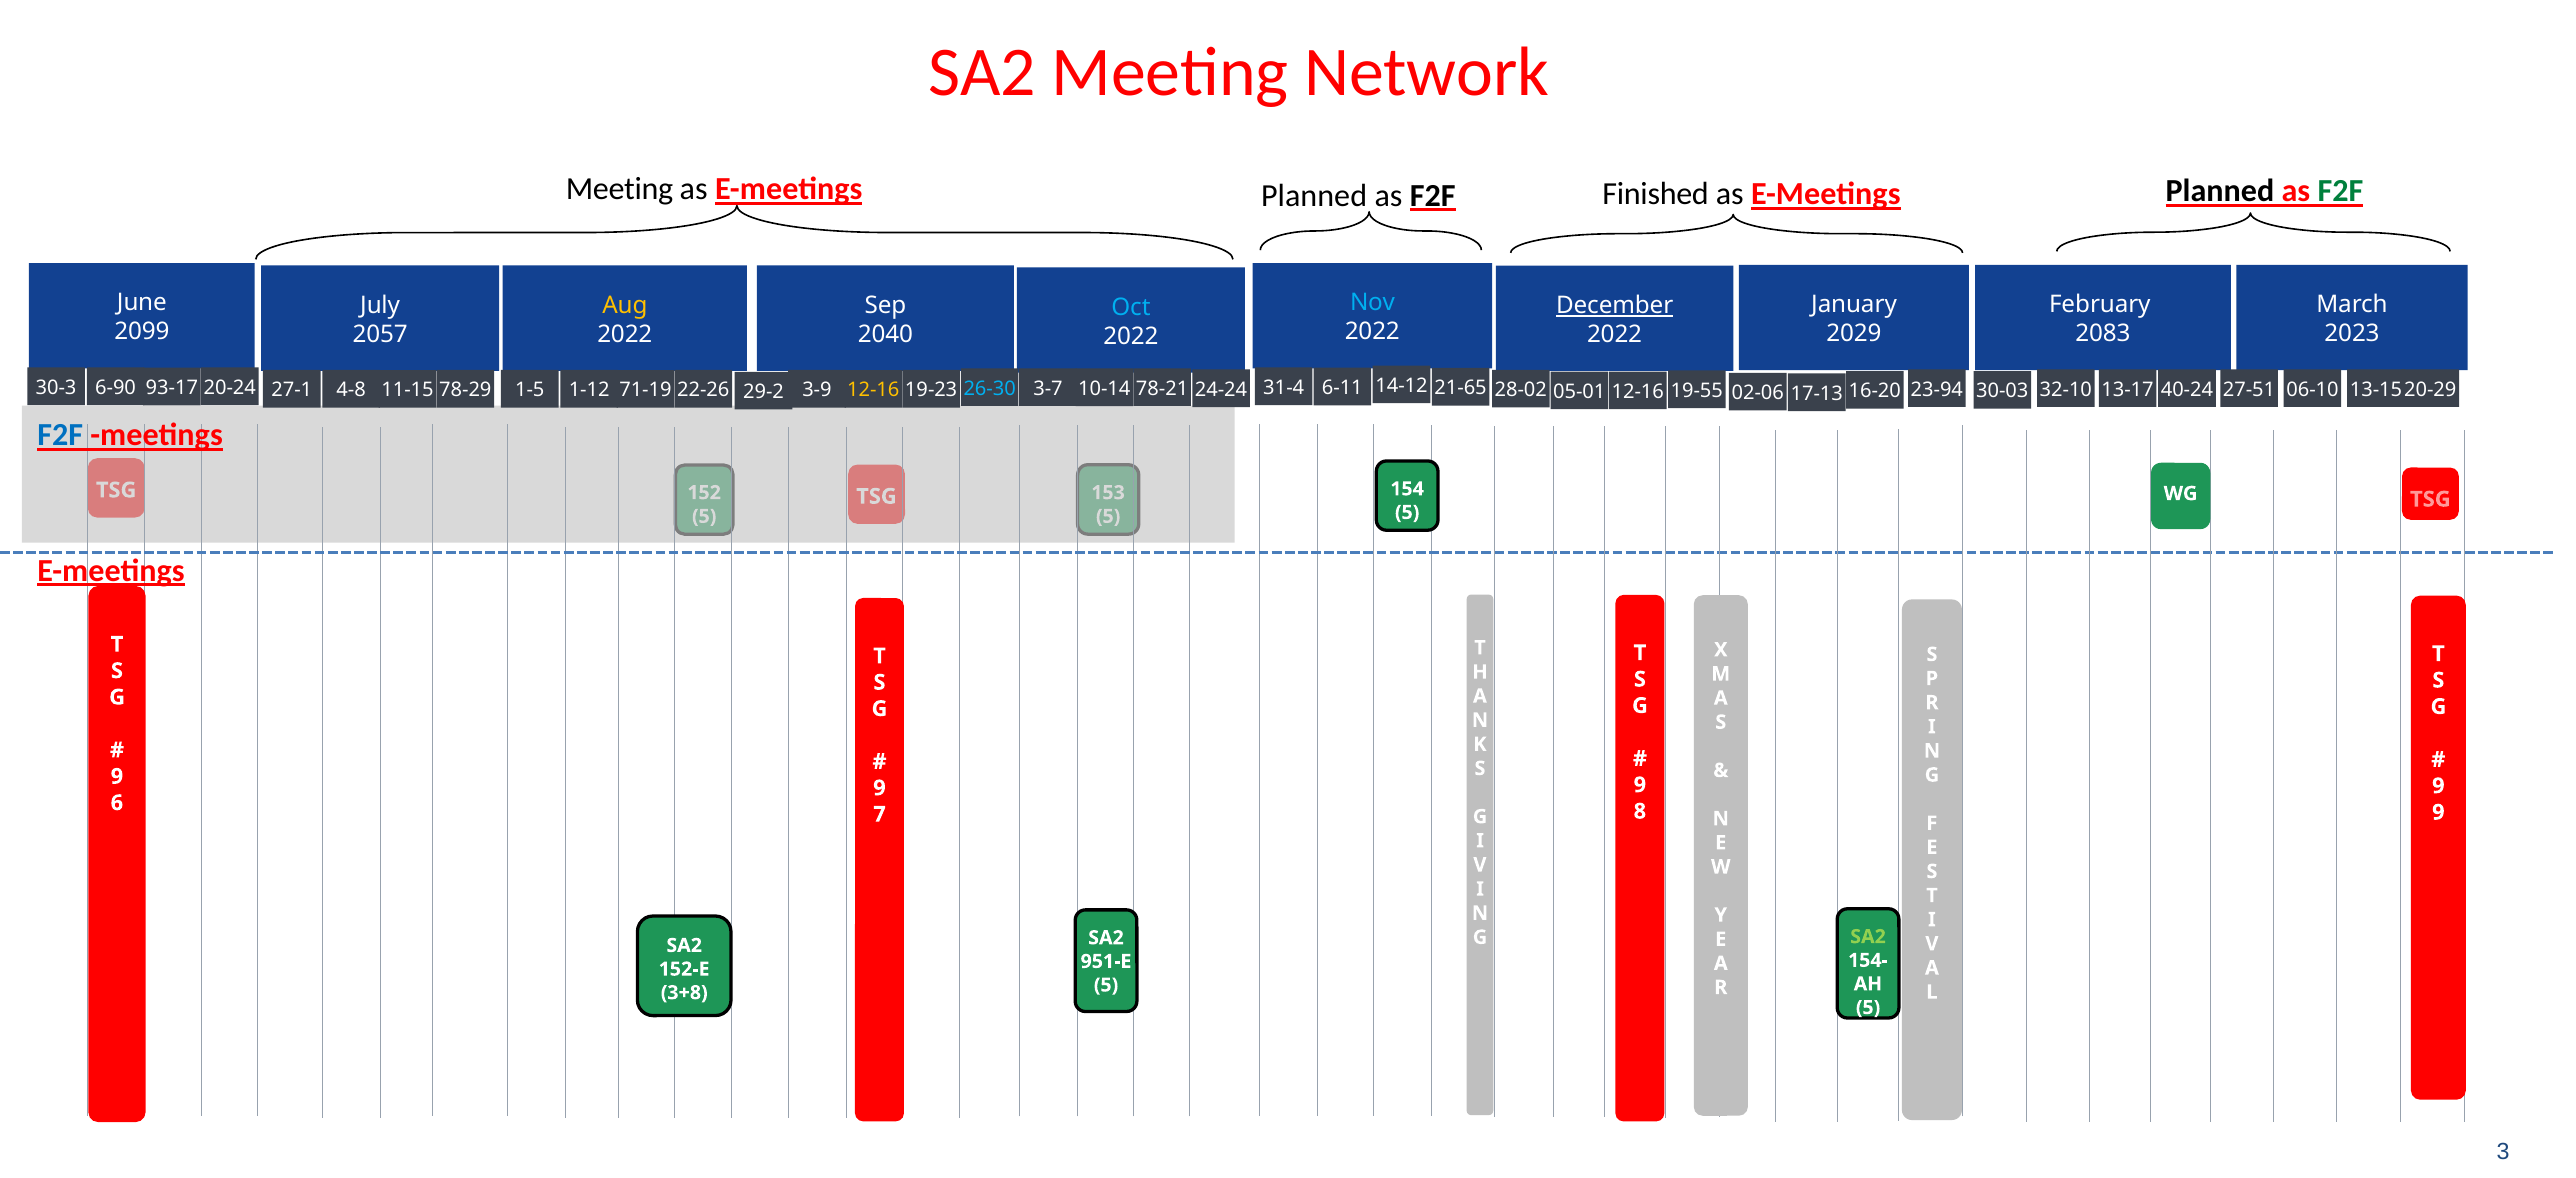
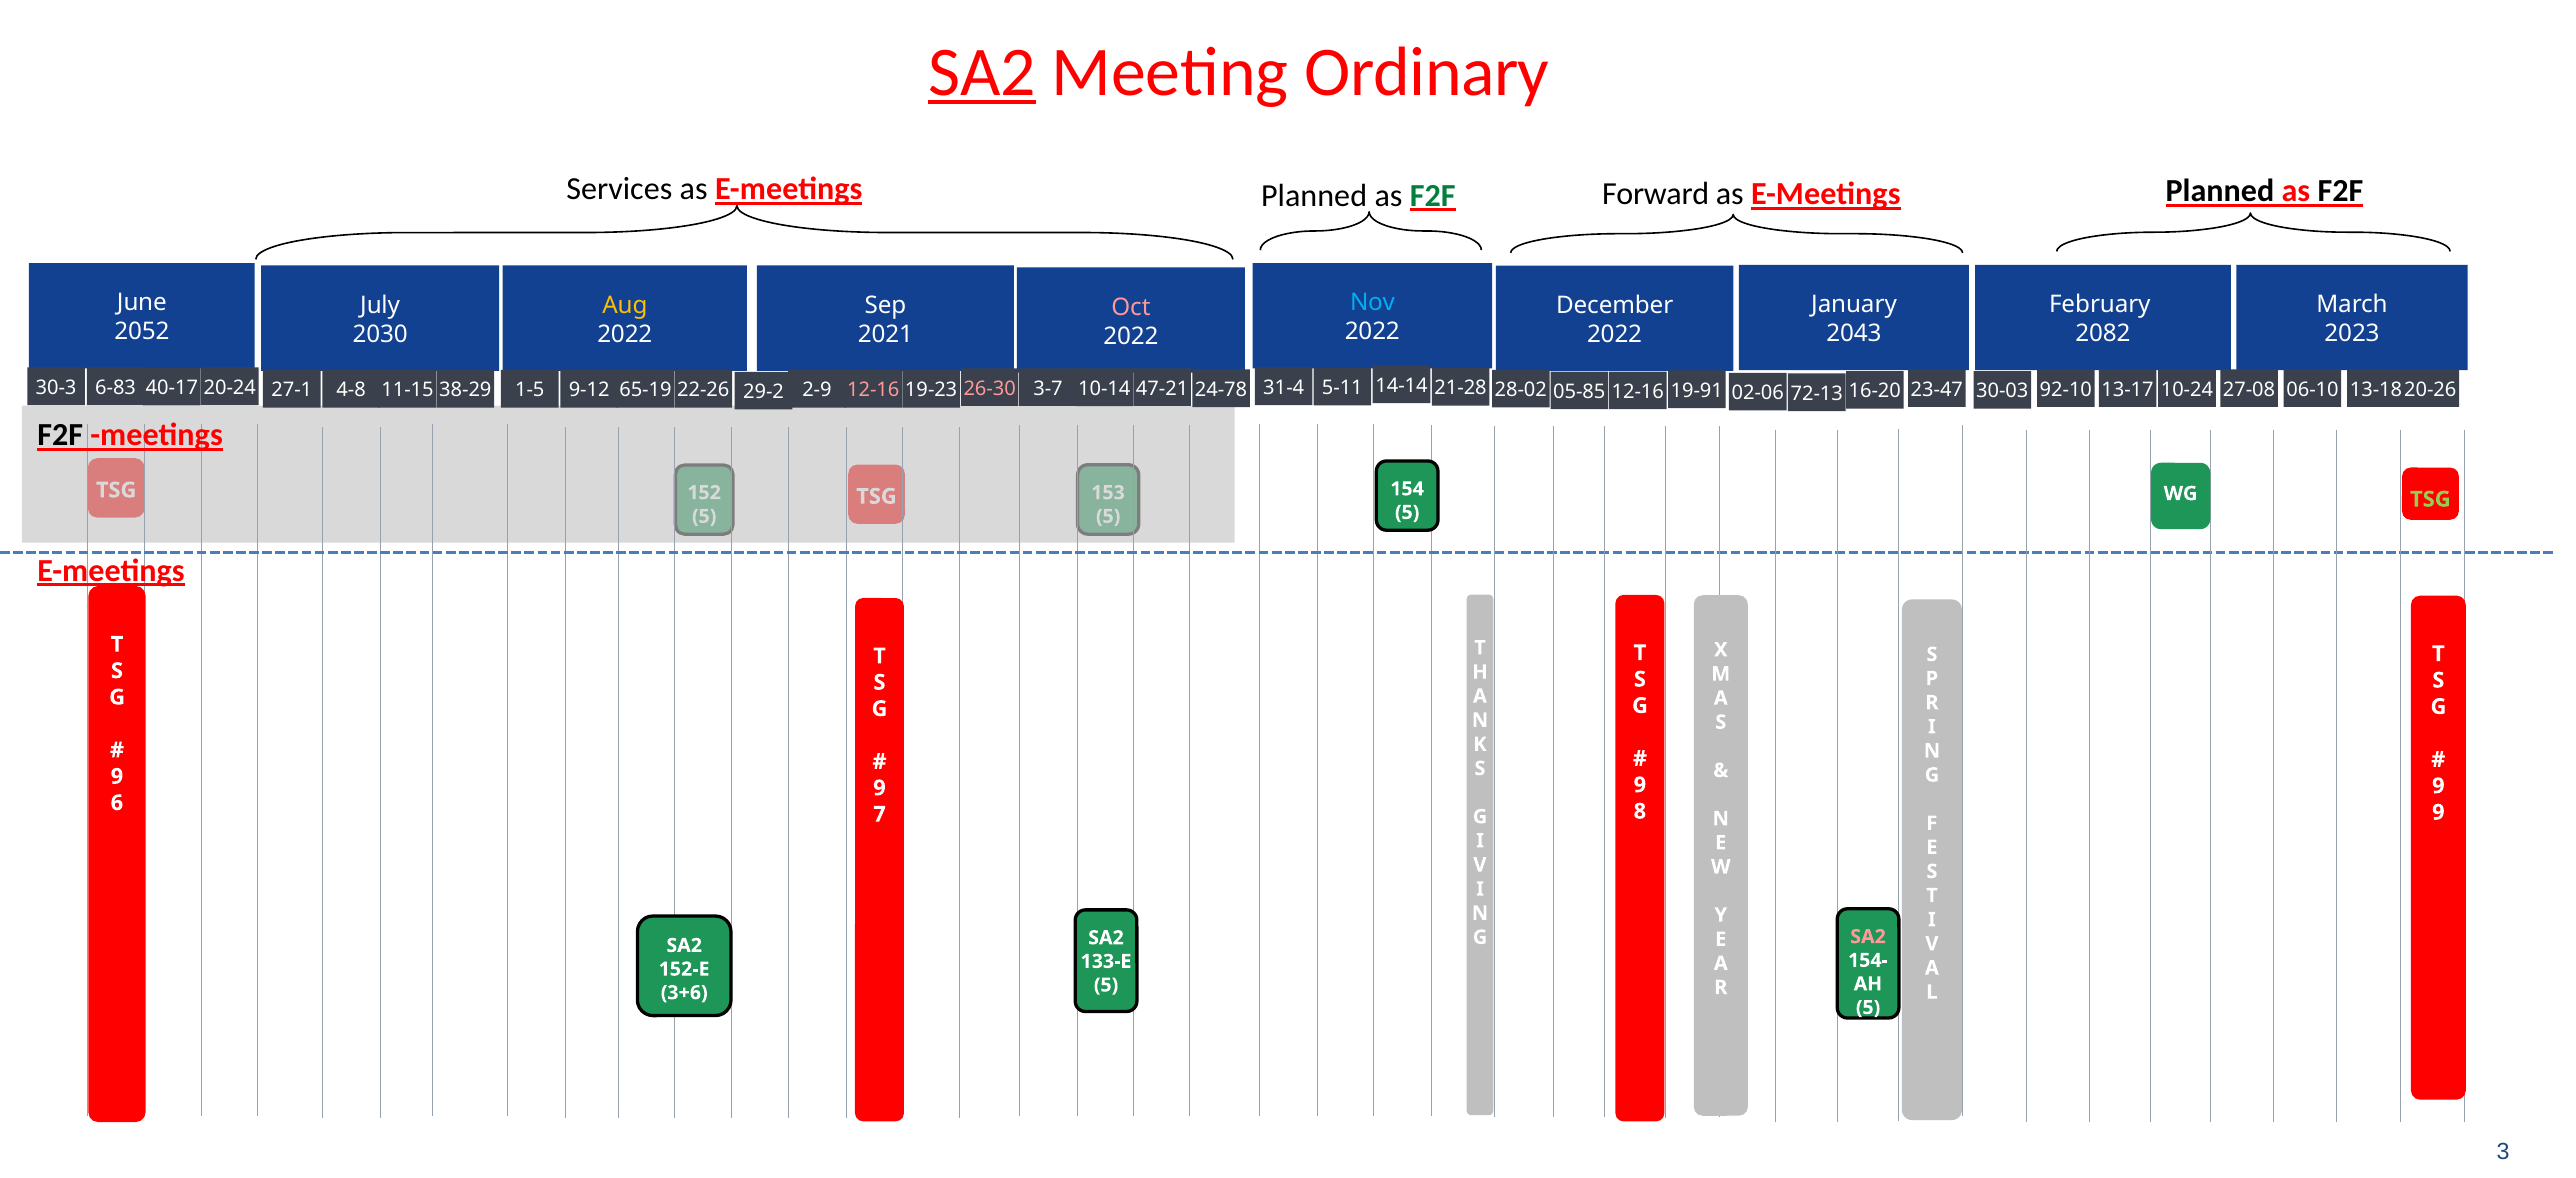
SA2 underline: none -> present (982, 72)
Network: Network -> Ordinary (1427, 72)
Meeting: Meeting -> Services (619, 189)
Finished: Finished -> Forward (1656, 194)
F2F colour: green -> black (2340, 191)
F2F colour: black -> green (1433, 196)
December underline: present -> none (1615, 305)
Oct colour: light blue -> pink (1131, 307)
2099: 2099 -> 2052 (142, 332)
2029: 2029 -> 2043 (1854, 334)
2083: 2083 -> 2082 (2103, 334)
2057: 2057 -> 2030 (380, 334)
2040: 2040 -> 2021 (885, 334)
14-12: 14-12 -> 14-14 (1401, 386)
6-90: 6-90 -> 6-83 (116, 388)
93-17: 93-17 -> 40-17 (172, 388)
21-65: 21-65 -> 21-28 (1461, 388)
05-01: 05-01 -> 05-85 (1579, 392)
19-55: 19-55 -> 19-91 (1697, 391)
17-13: 17-13 -> 72-13 (1817, 394)
26-30 colour: light blue -> pink (990, 389)
78-21: 78-21 -> 47-21 (1162, 389)
27-51: 27-51 -> 27-08 (2249, 390)
13-15: 13-15 -> 13-18 (2376, 390)
20-29: 20-29 -> 20-26 (2430, 390)
24-24: 24-24 -> 24-78 (1221, 390)
6-11: 6-11 -> 5-11 (1342, 388)
78-29: 78-29 -> 38-29 (465, 390)
1-12: 1-12 -> 9-12 (589, 390)
71-19: 71-19 -> 65-19 (645, 390)
12-16 colour: yellow -> pink (873, 390)
23-94: 23-94 -> 23-47 (1937, 390)
32-10: 32-10 -> 92-10 (2066, 390)
40-24: 40-24 -> 10-24 (2187, 390)
3-9: 3-9 -> 2-9 (817, 390)
F2F colour: blue -> black (60, 435)
TSG colour: pink -> light green (2430, 499)
SA2 colour: light green -> pink (1868, 937)
951-E: 951-E -> 133-E (1106, 962)
3+8: 3+8 -> 3+6 (684, 993)
